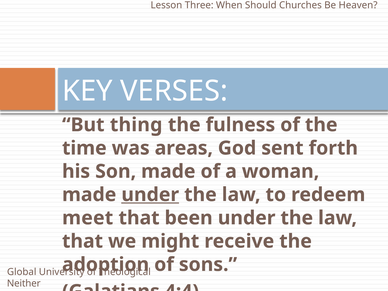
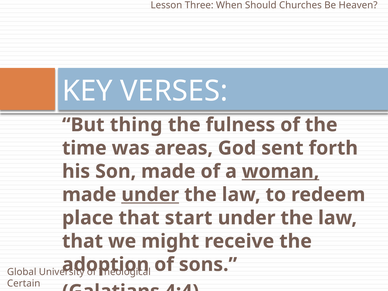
woman underline: none -> present (281, 171)
meet: meet -> place (88, 218)
been: been -> start (189, 218)
Neither: Neither -> Certain (24, 283)
